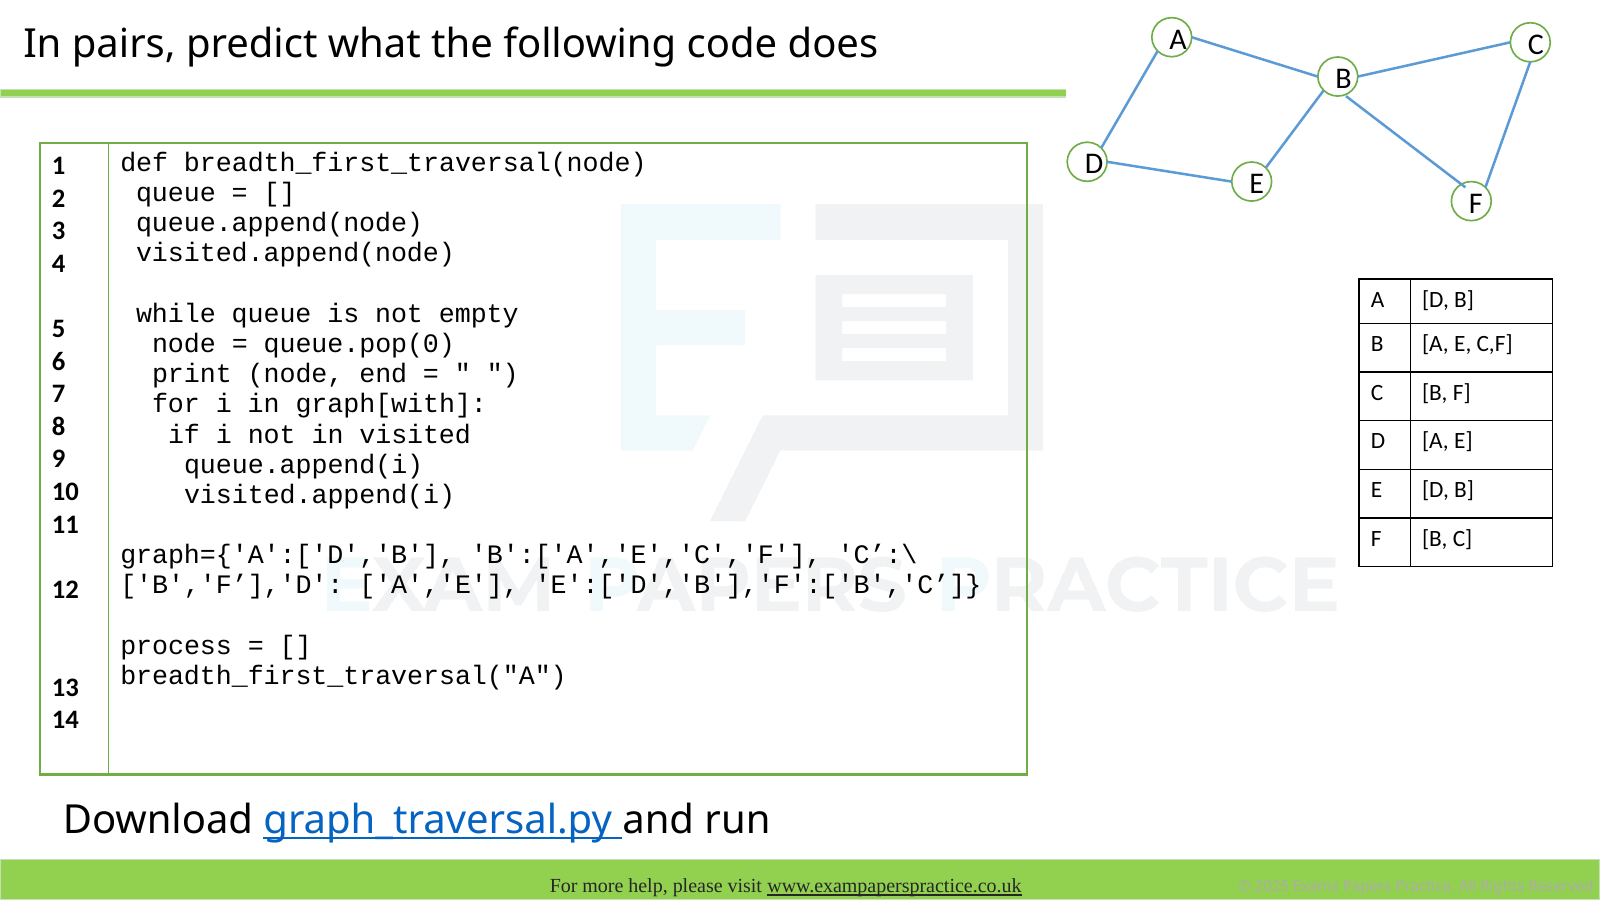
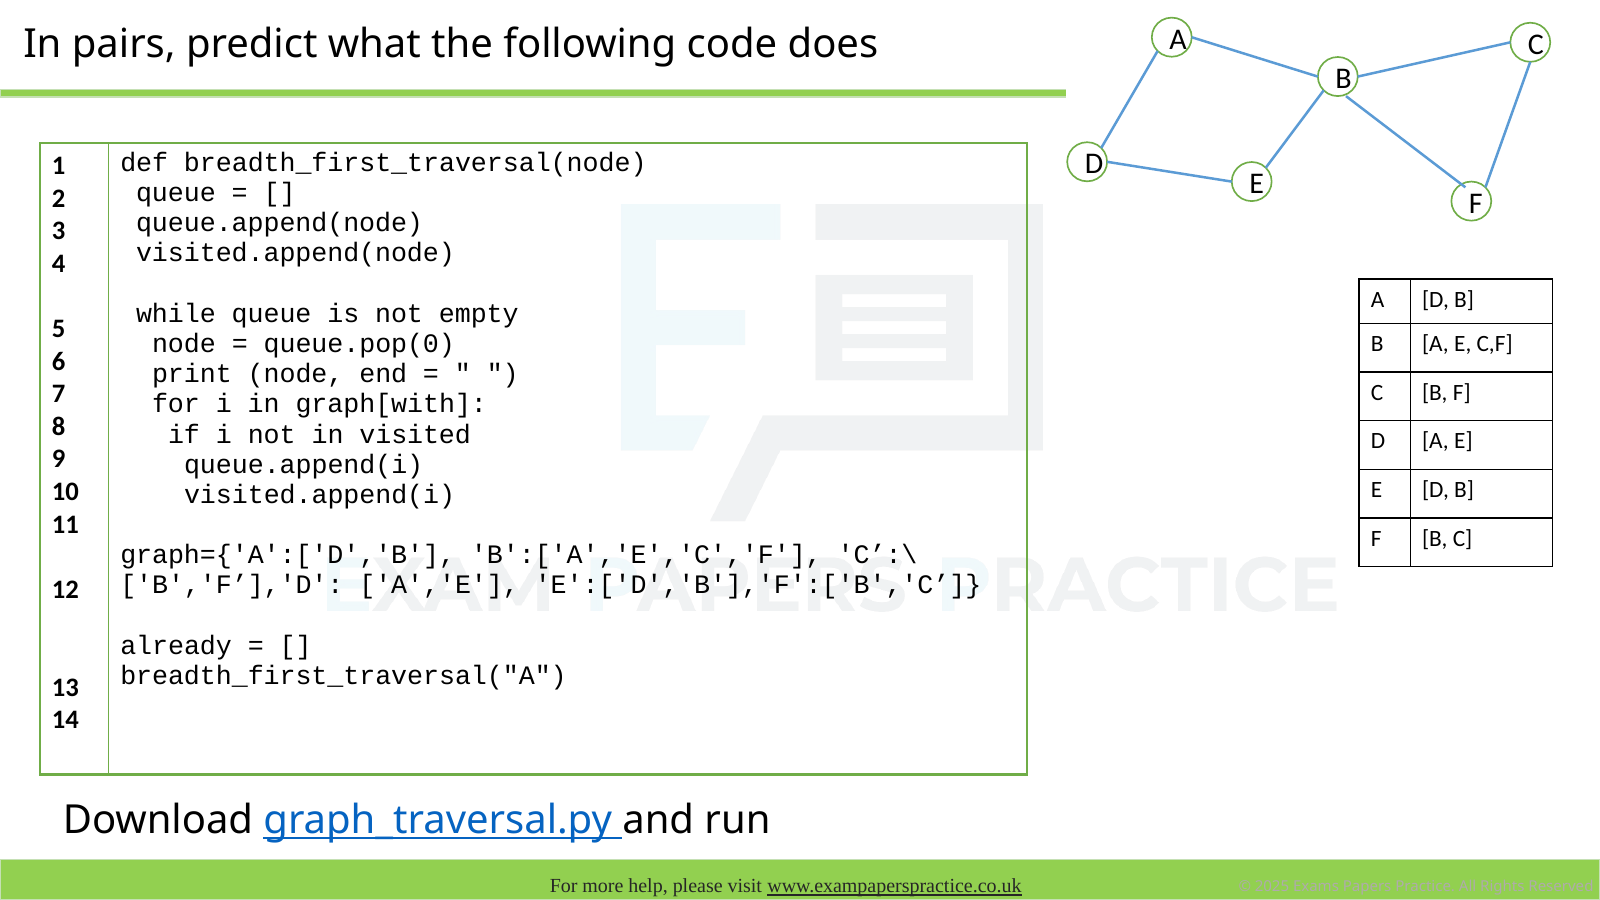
process: process -> already (176, 646)
